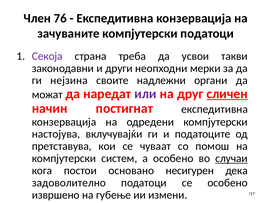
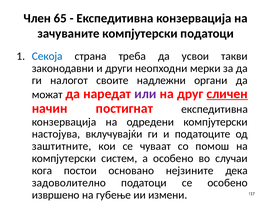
76: 76 -> 65 (60, 18)
Секоја colour: purple -> blue (47, 56)
нејзина: нејзина -> налогот (69, 81)
претставува: претставува -> заштитните (62, 146)
случаи underline: present -> none (231, 159)
несигурен: несигурен -> нејзините (190, 171)
